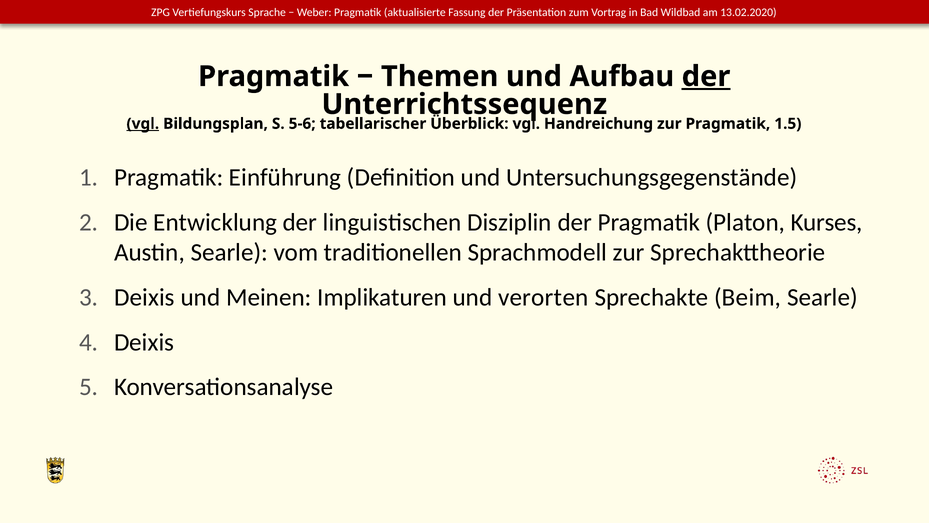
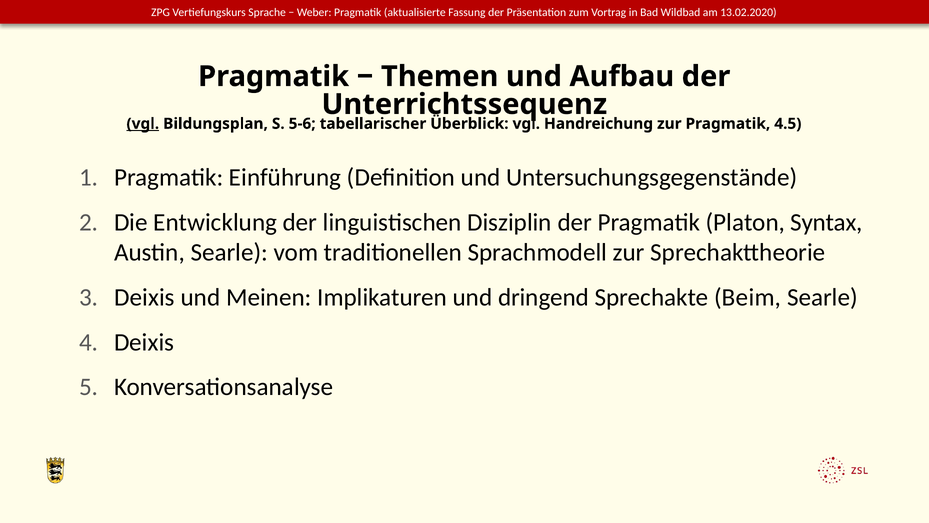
der underline: present -> none (706, 76)
1.5: 1.5 -> 4.5 (788, 124)
Kurses: Kurses -> Syntax (826, 222)
verorten: verorten -> dringend (544, 297)
